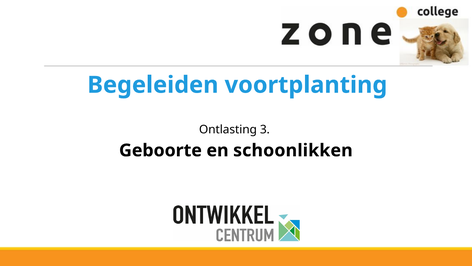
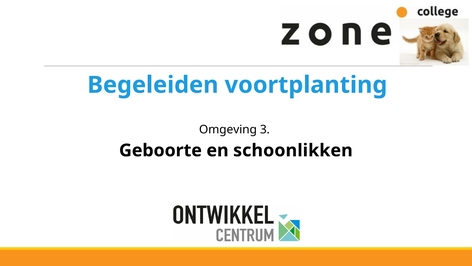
Ontlasting: Ontlasting -> Omgeving (228, 129)
